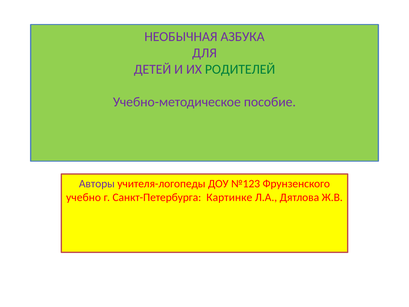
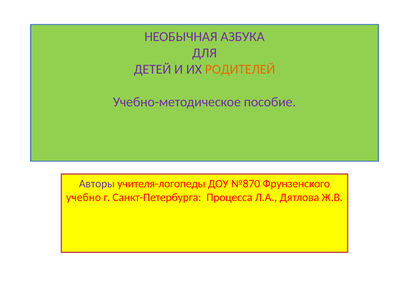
РОДИТЕЛЕЙ colour: green -> orange (240, 69)
№123: №123 -> №870 (246, 184)
Картинке: Картинке -> Процесса (229, 197)
